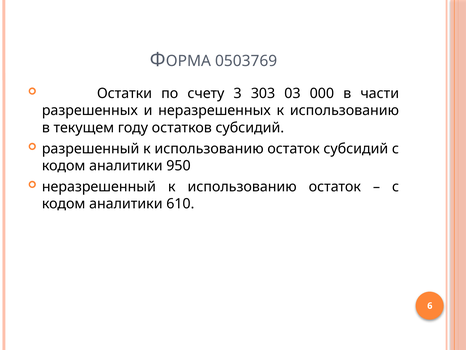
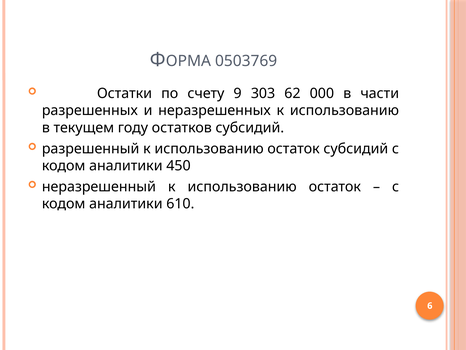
3: 3 -> 9 (238, 93)
03: 03 -> 62 (292, 93)
950: 950 -> 450 (178, 166)
